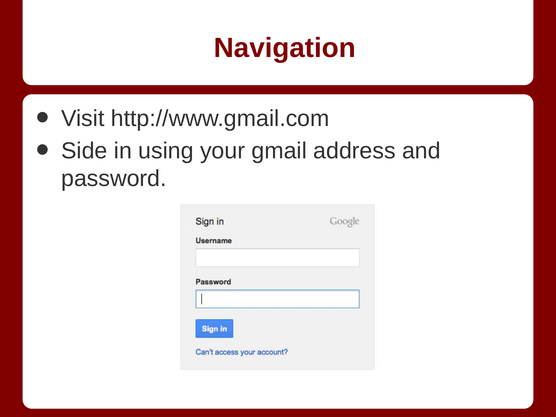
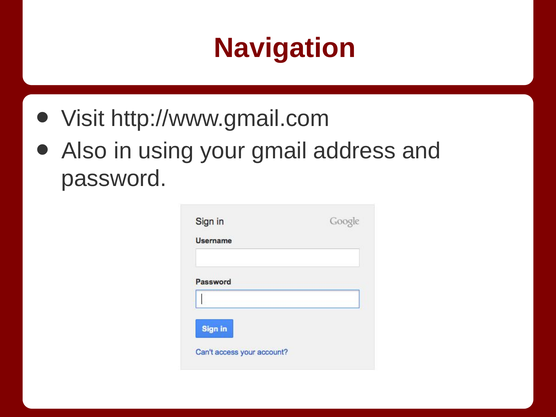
Side: Side -> Also (84, 151)
